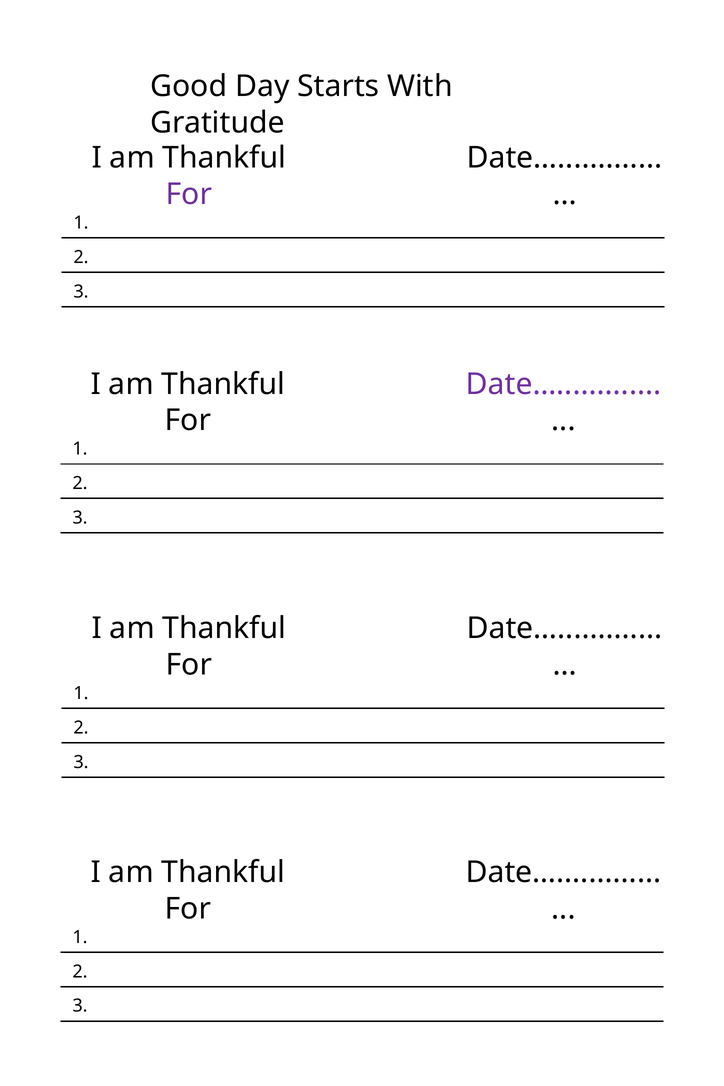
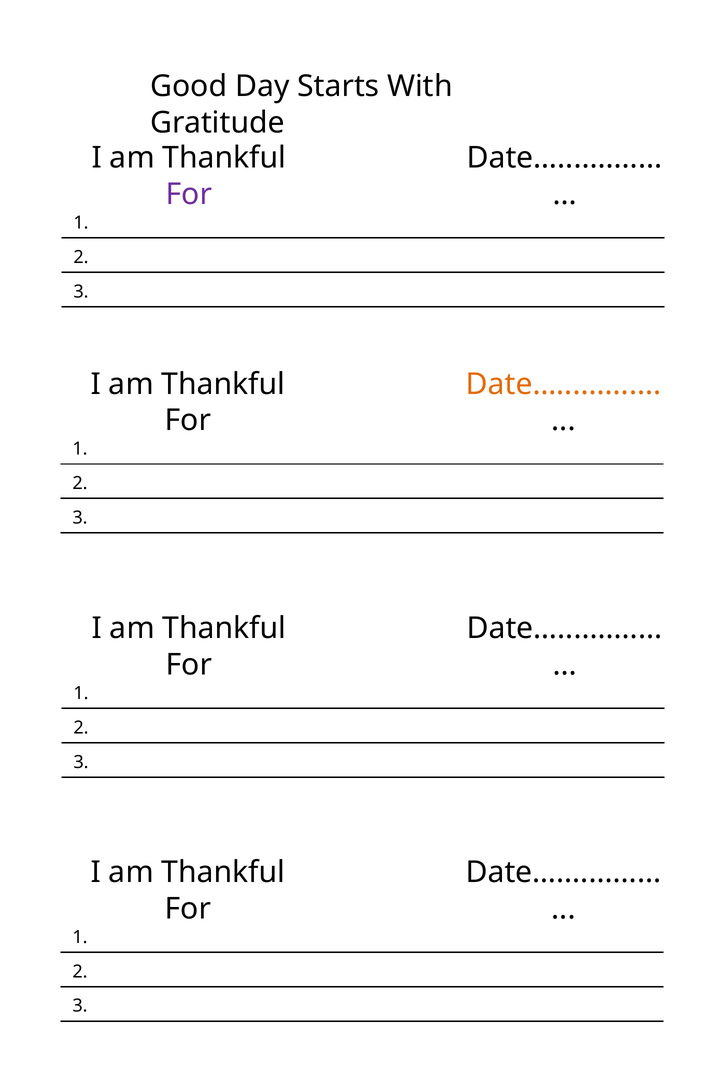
Date… colour: purple -> orange (564, 384)
